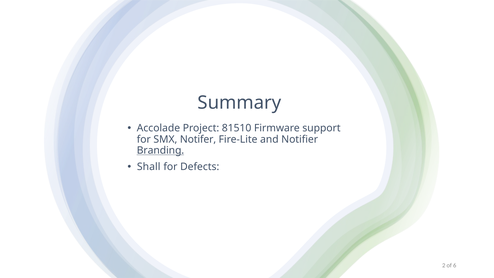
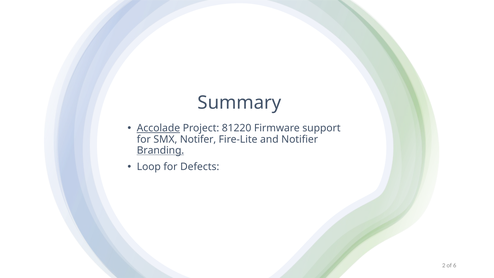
Accolade underline: none -> present (158, 128)
81510: 81510 -> 81220 (237, 128)
Shall: Shall -> Loop (149, 167)
